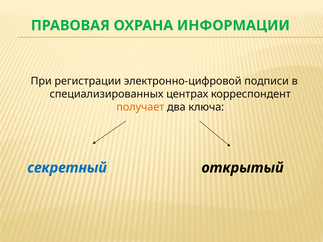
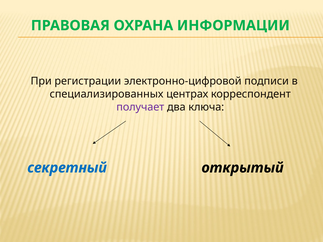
получает colour: orange -> purple (140, 107)
